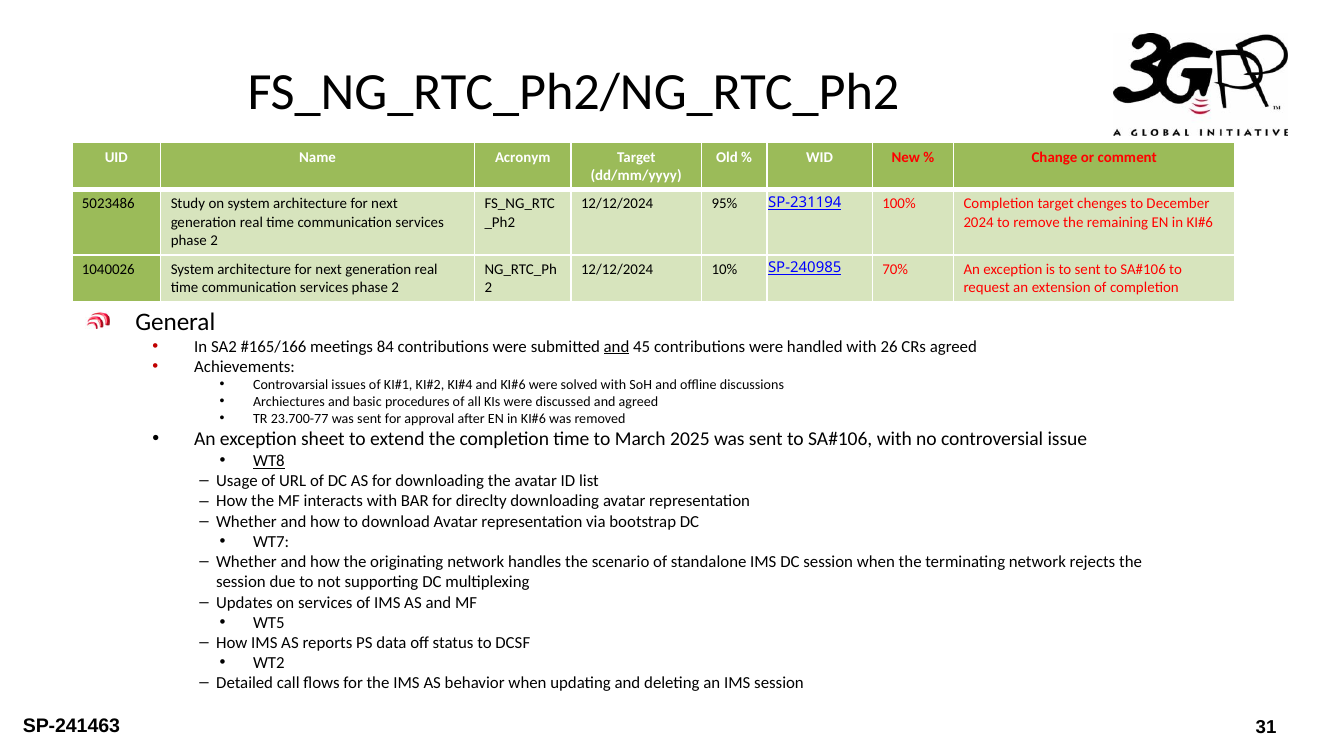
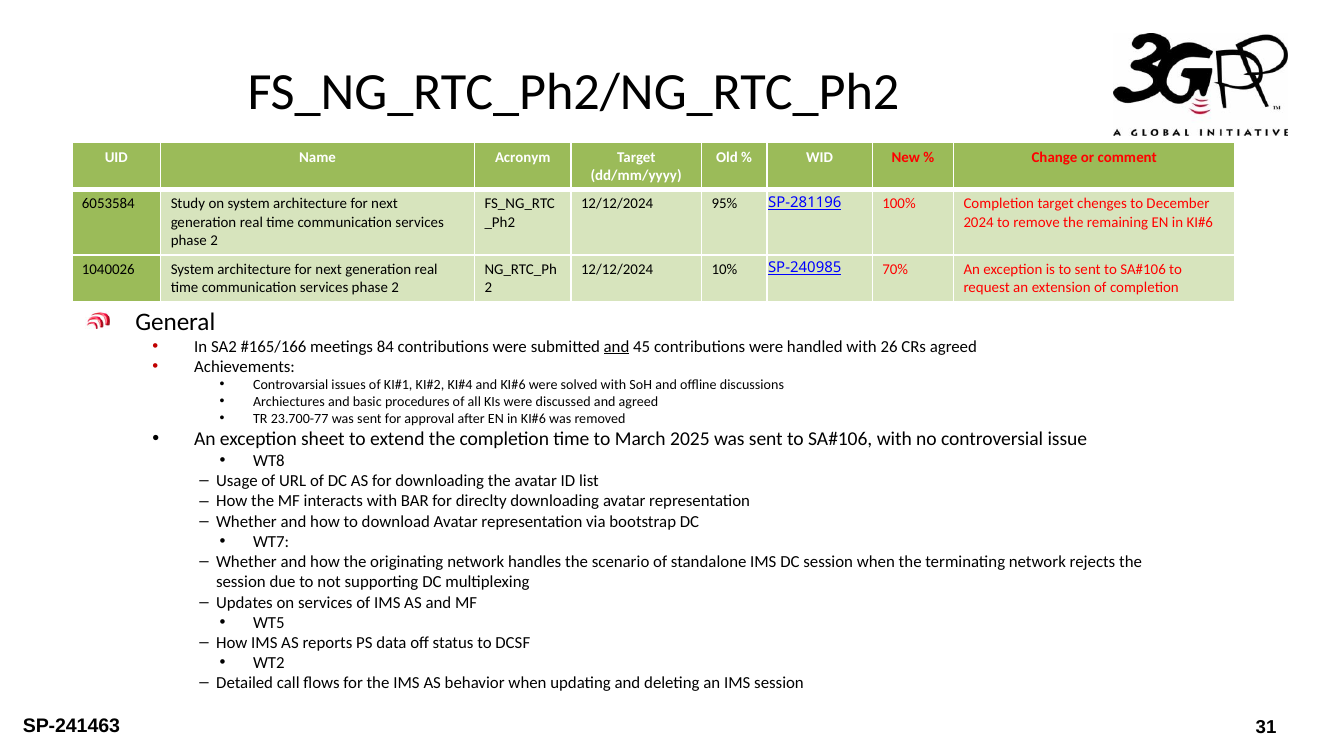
5023486: 5023486 -> 6053584 (108, 204)
SP-231194: SP-231194 -> SP-281196 (805, 202)
WT8 underline: present -> none (269, 461)
